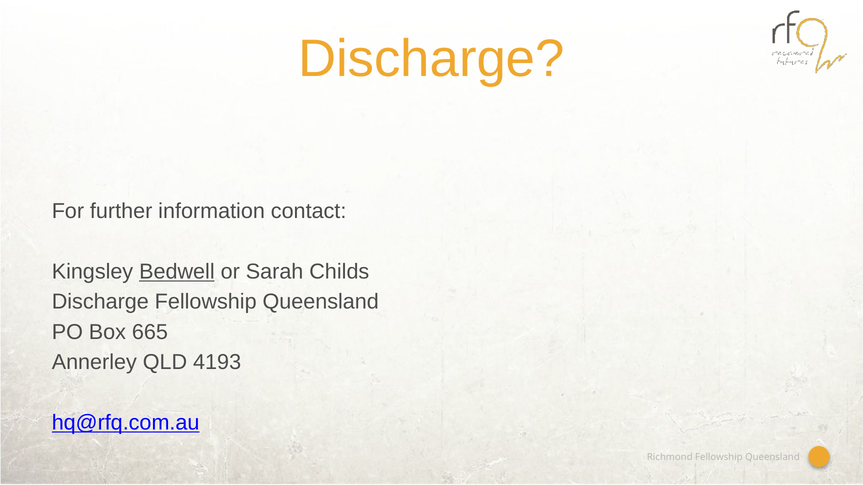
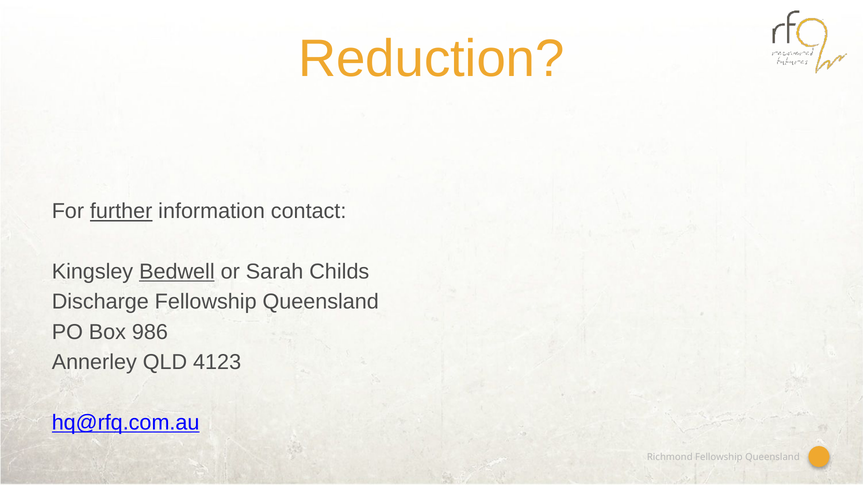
Discharge: Discharge -> Reduction (431, 59)
further underline: none -> present (121, 212)
665: 665 -> 986 (150, 332)
4193: 4193 -> 4123 (217, 363)
